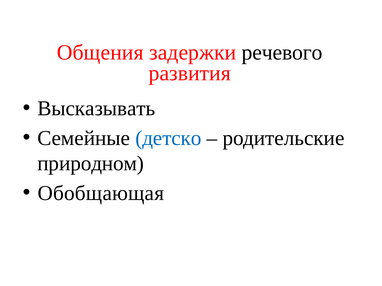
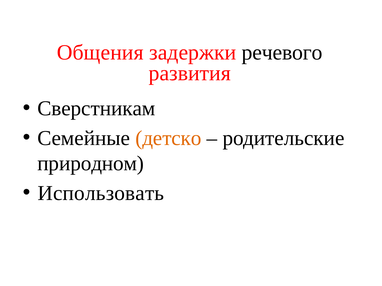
Высказывать: Высказывать -> Сверстникам (96, 109)
детско colour: blue -> orange (168, 138)
Обобщающая: Обобщающая -> Использовать (101, 193)
